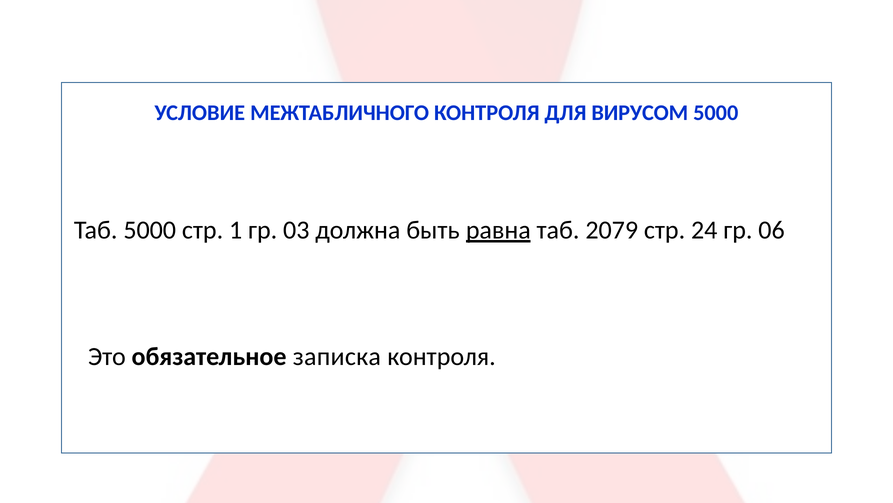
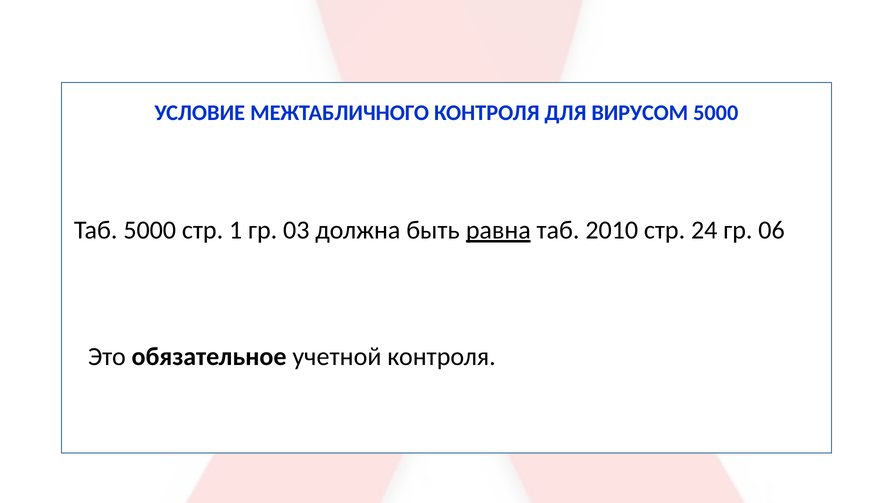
2079: 2079 -> 2010 (612, 230)
записка: записка -> учетной (337, 356)
